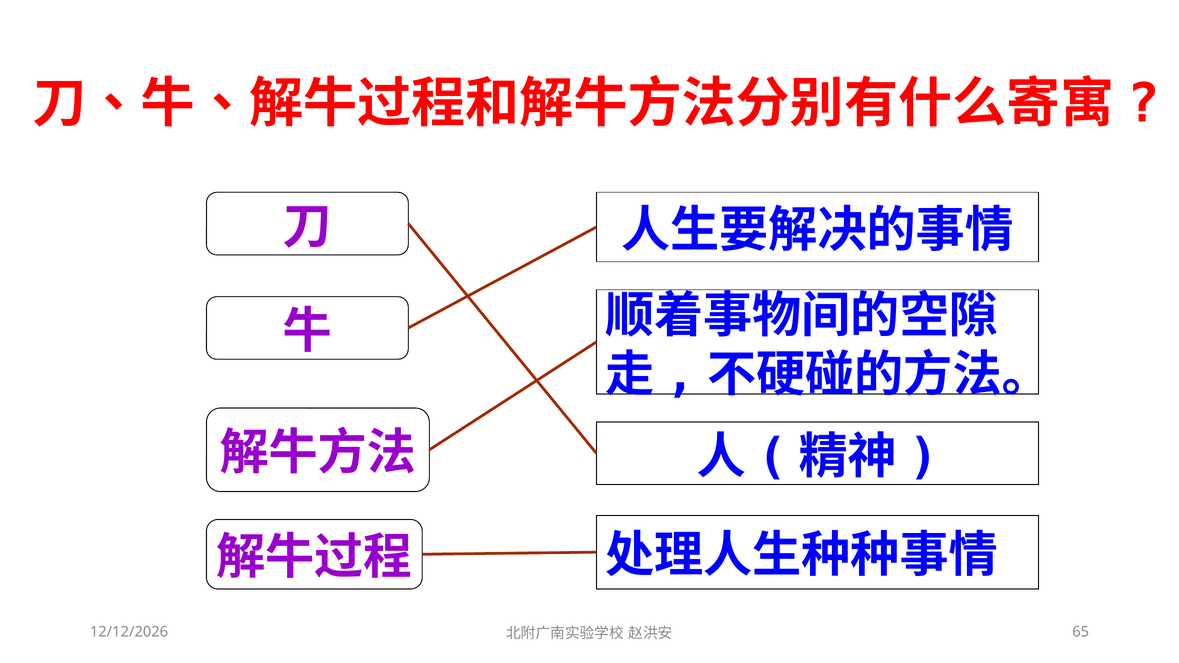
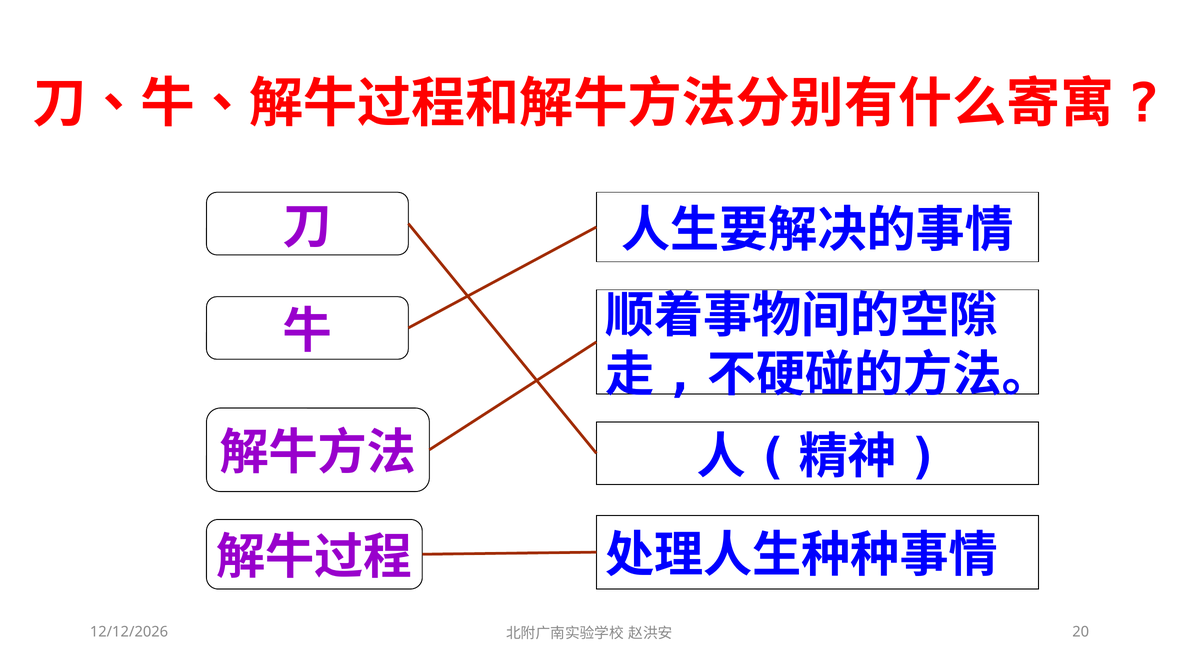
65: 65 -> 20 (1081, 632)
